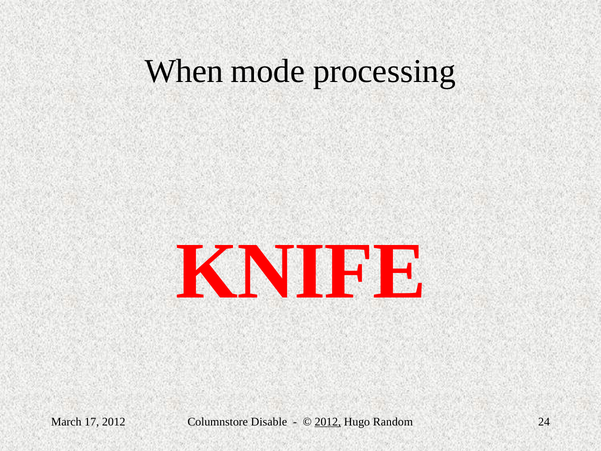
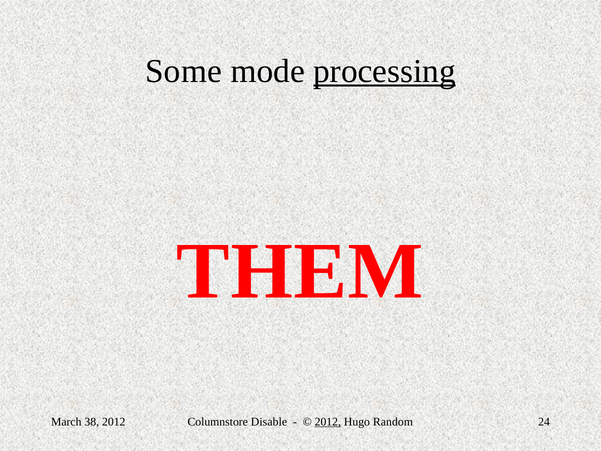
When: When -> Some (184, 71)
processing underline: none -> present (385, 71)
KNIFE: KNIFE -> THEM (300, 271)
17: 17 -> 38 (92, 422)
